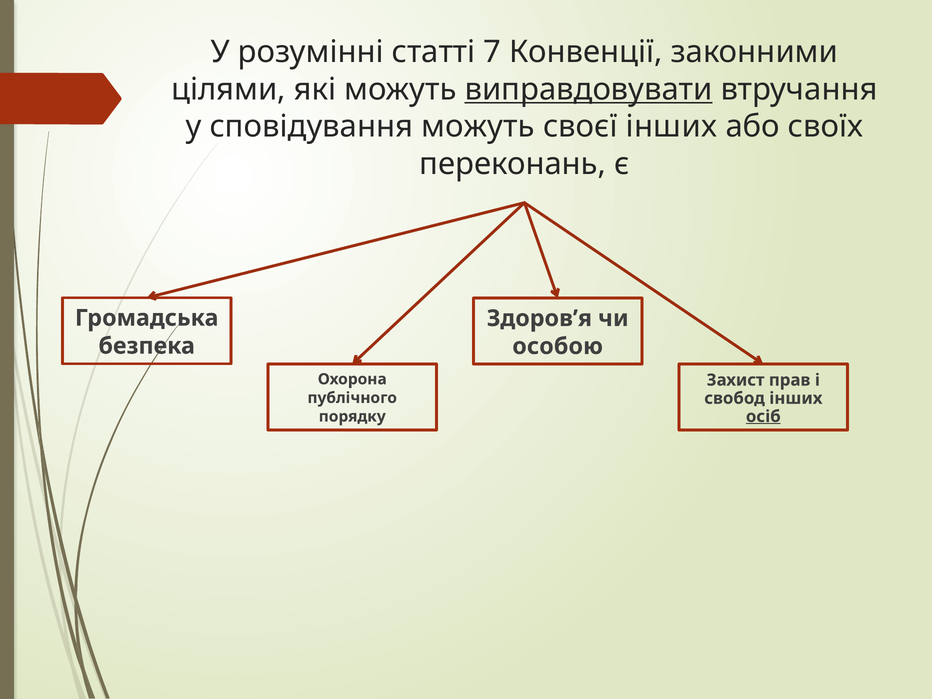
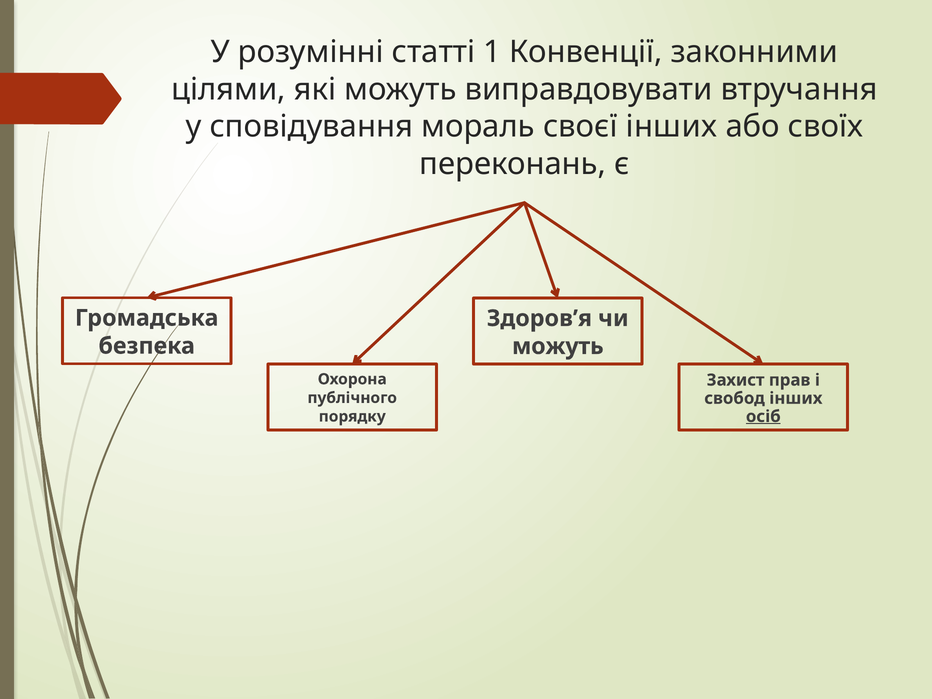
7: 7 -> 1 (492, 52)
виправдовувати underline: present -> none (589, 89)
сповідування можуть: можуть -> мораль (478, 127)
особою: особою -> можуть (558, 346)
